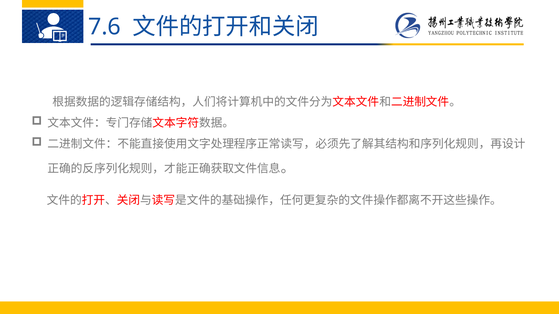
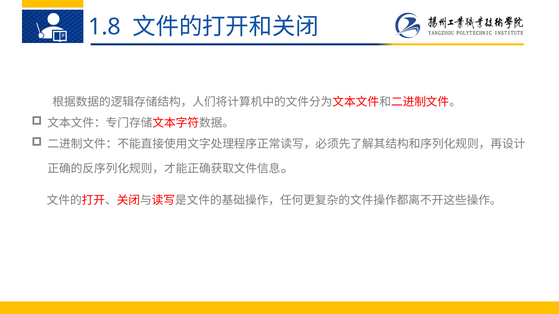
7.6: 7.6 -> 1.8 (104, 27)
